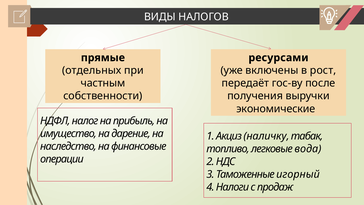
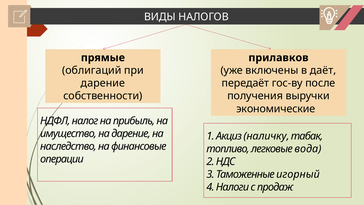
ресурсами: ресурсами -> прилавков (278, 58)
отдельных: отдельных -> облигаций (92, 70)
рост: рост -> даёт (323, 70)
частным: частным -> дарение (103, 83)
